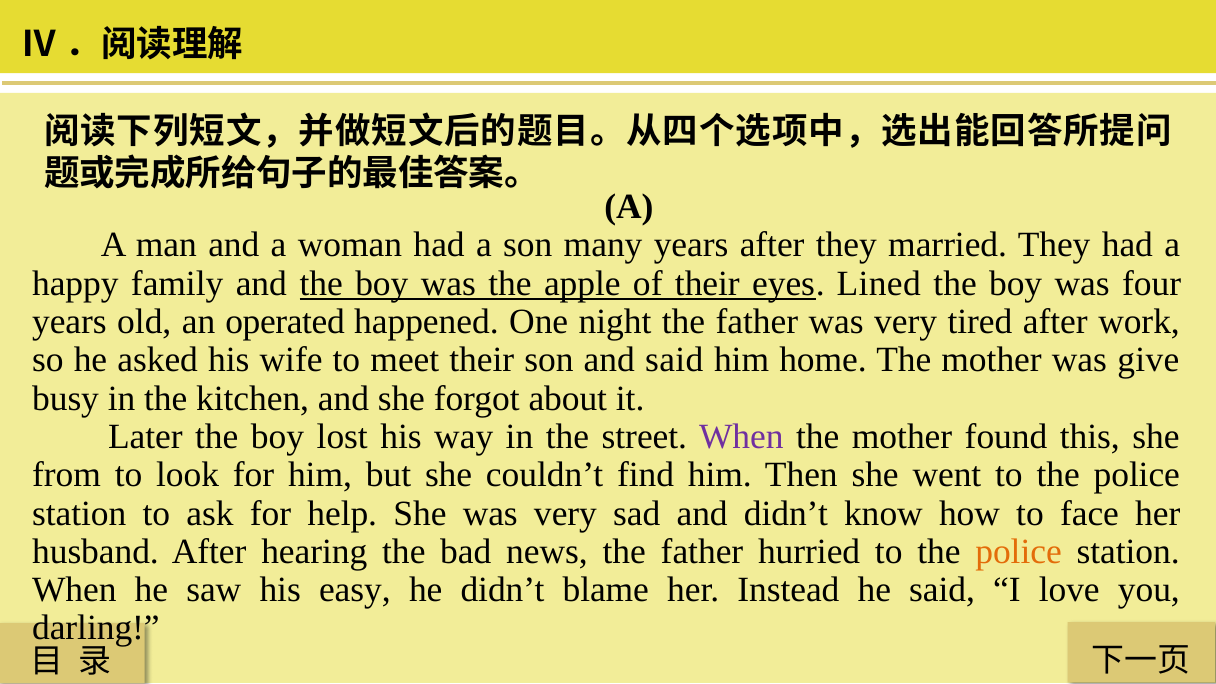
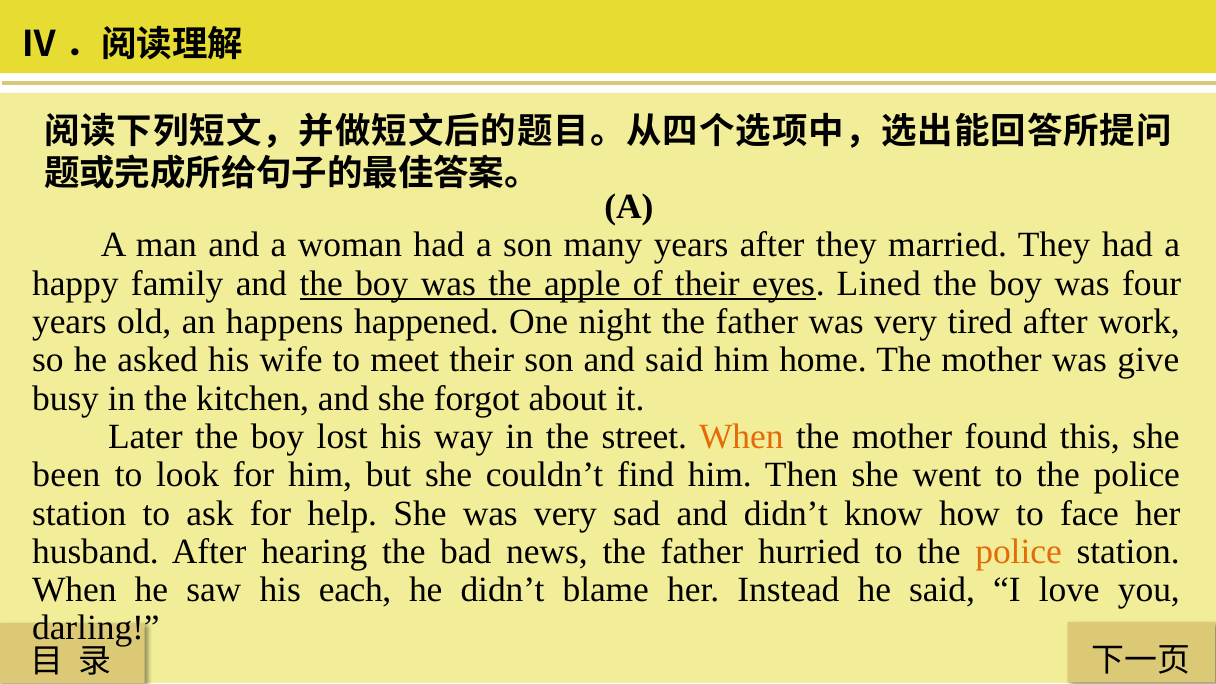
operated: operated -> happens (285, 322)
When colour: purple -> orange (741, 437)
from: from -> been (66, 475)
easy: easy -> each (355, 590)
